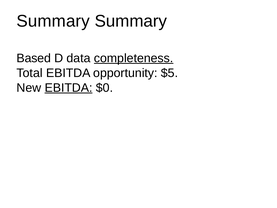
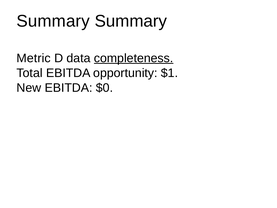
Based: Based -> Metric (34, 58)
$5: $5 -> $1 (170, 73)
EBITDA underline: present -> none (69, 88)
